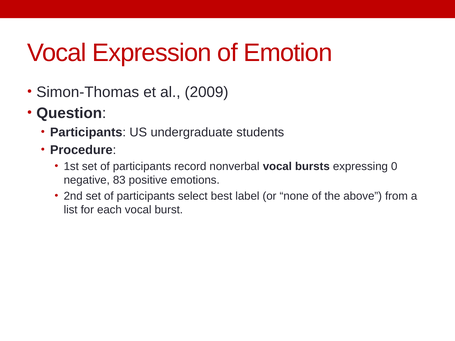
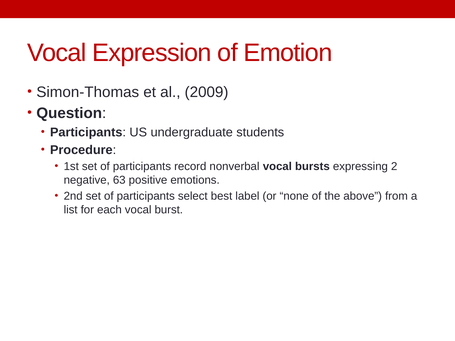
0: 0 -> 2 (394, 167)
83: 83 -> 63 (119, 180)
